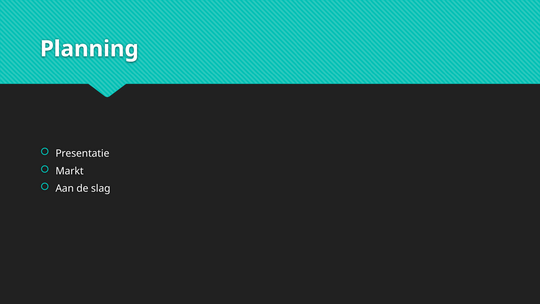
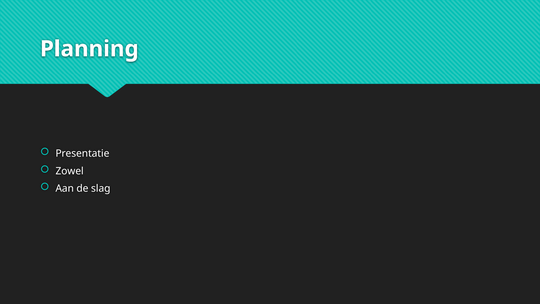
Markt: Markt -> Zowel (70, 171)
